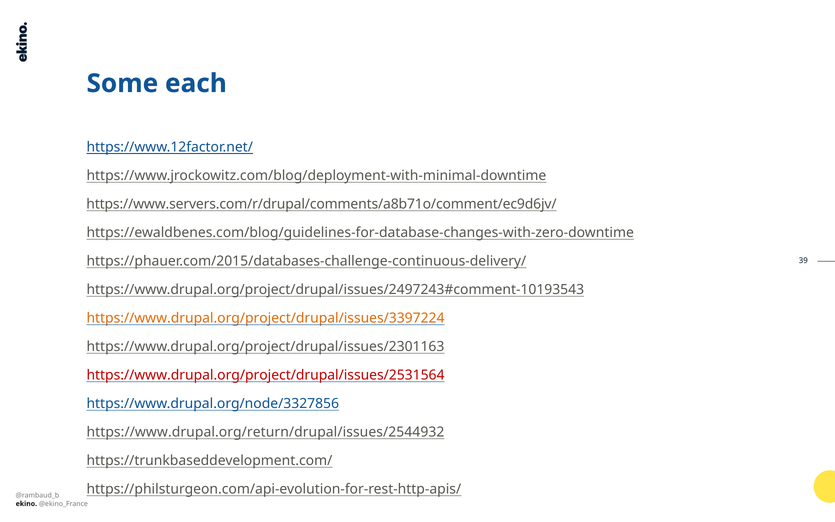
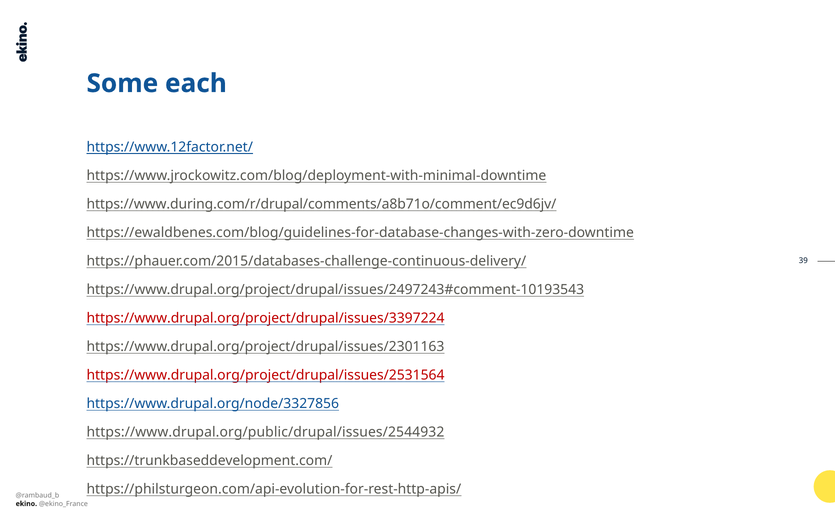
https://www.servers.com/r/drupal/comments/a8b71o/comment/ec9d6jv/: https://www.servers.com/r/drupal/comments/a8b71o/comment/ec9d6jv/ -> https://www.during.com/r/drupal/comments/a8b71o/comment/ec9d6jv/ (321, 204)
https://www.drupal.org/project/drupal/issues/3397224 colour: orange -> red (266, 318)
https://www.drupal.org/return/drupal/issues/2544932: https://www.drupal.org/return/drupal/issues/2544932 -> https://www.drupal.org/public/drupal/issues/2544932 (265, 432)
